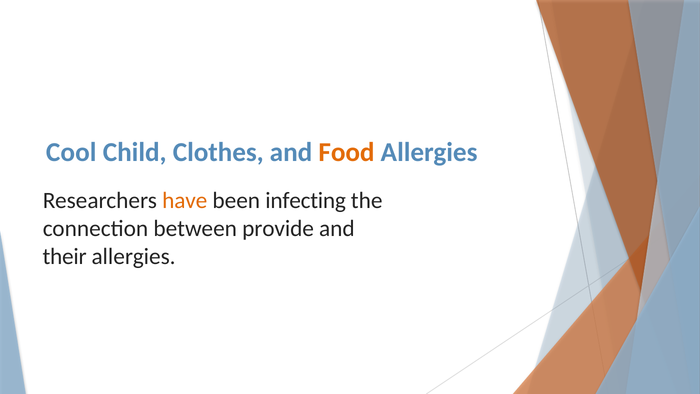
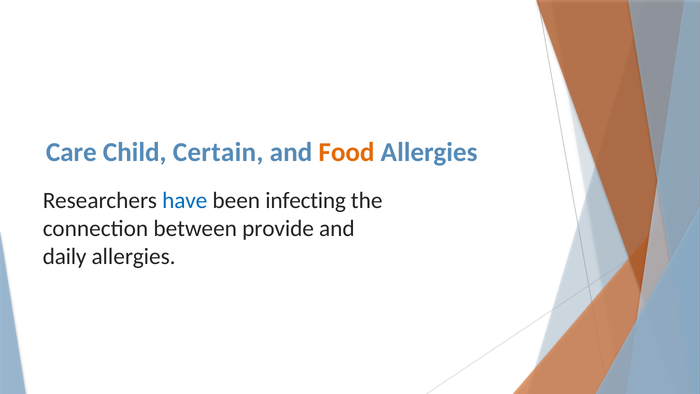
Cool: Cool -> Care (71, 152)
Clothes: Clothes -> Certain (218, 152)
have colour: orange -> blue (185, 200)
their: their -> daily (65, 256)
